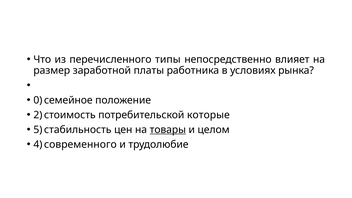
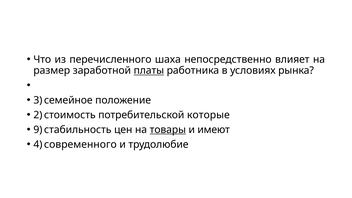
типы: типы -> шаха (168, 60)
платы underline: none -> present (149, 71)
0: 0 -> 3 (38, 100)
5: 5 -> 9 (38, 130)
целом: целом -> имеют (214, 130)
